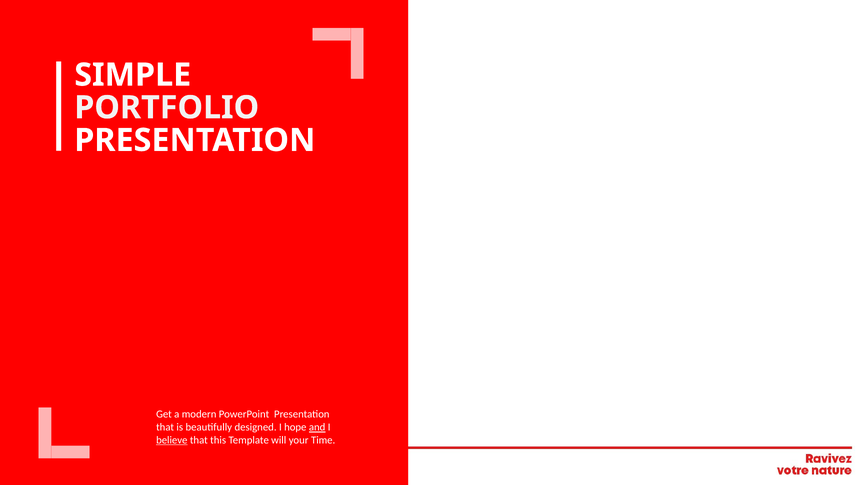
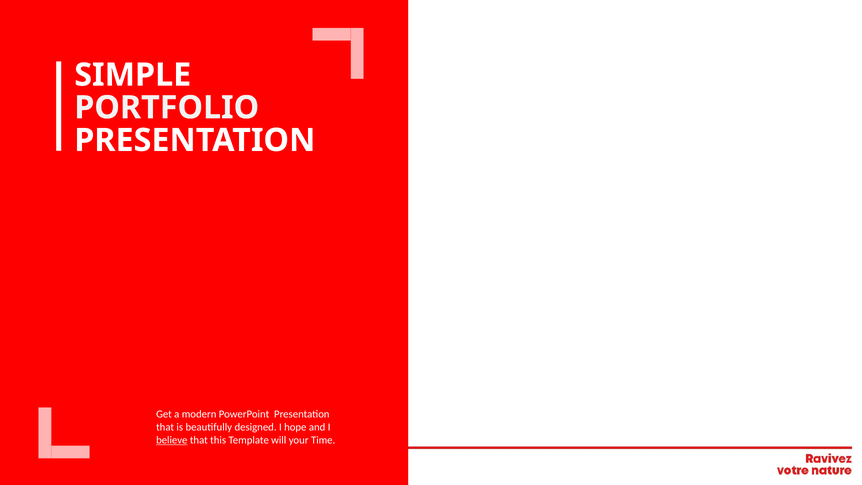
and underline: present -> none (317, 427)
